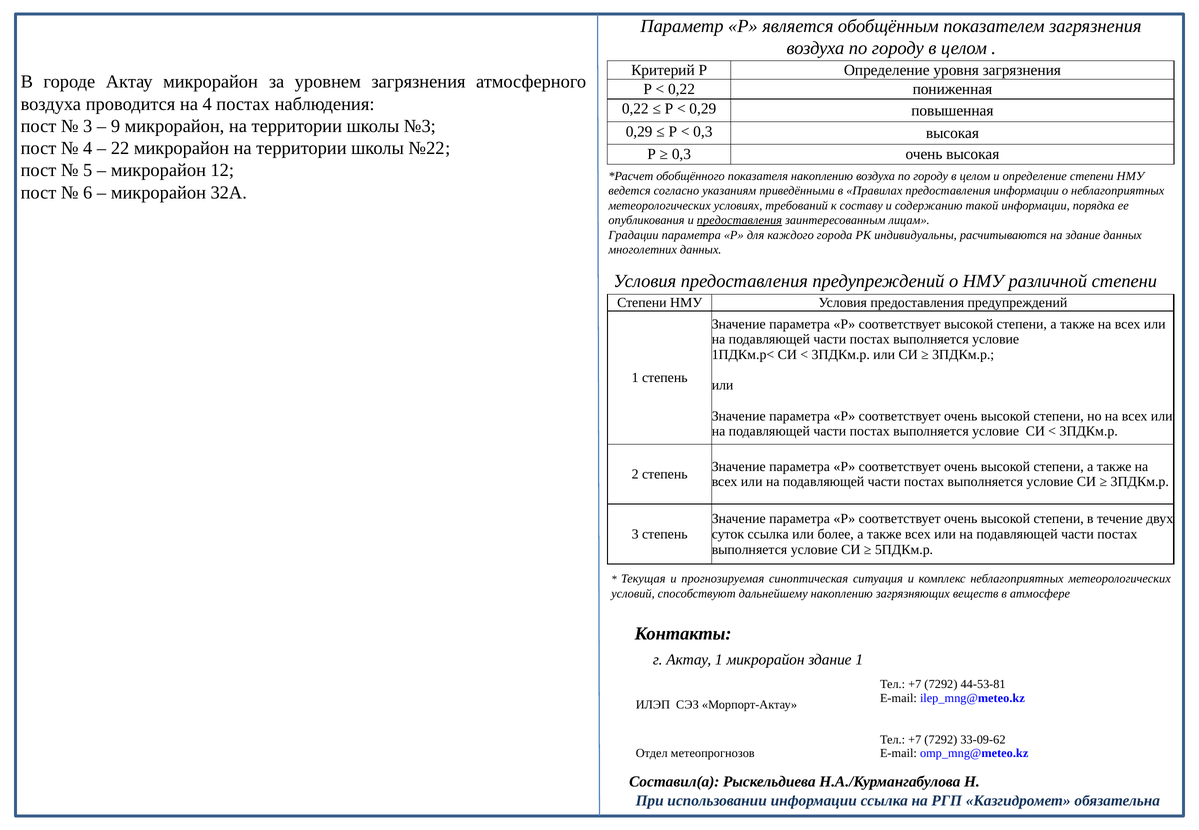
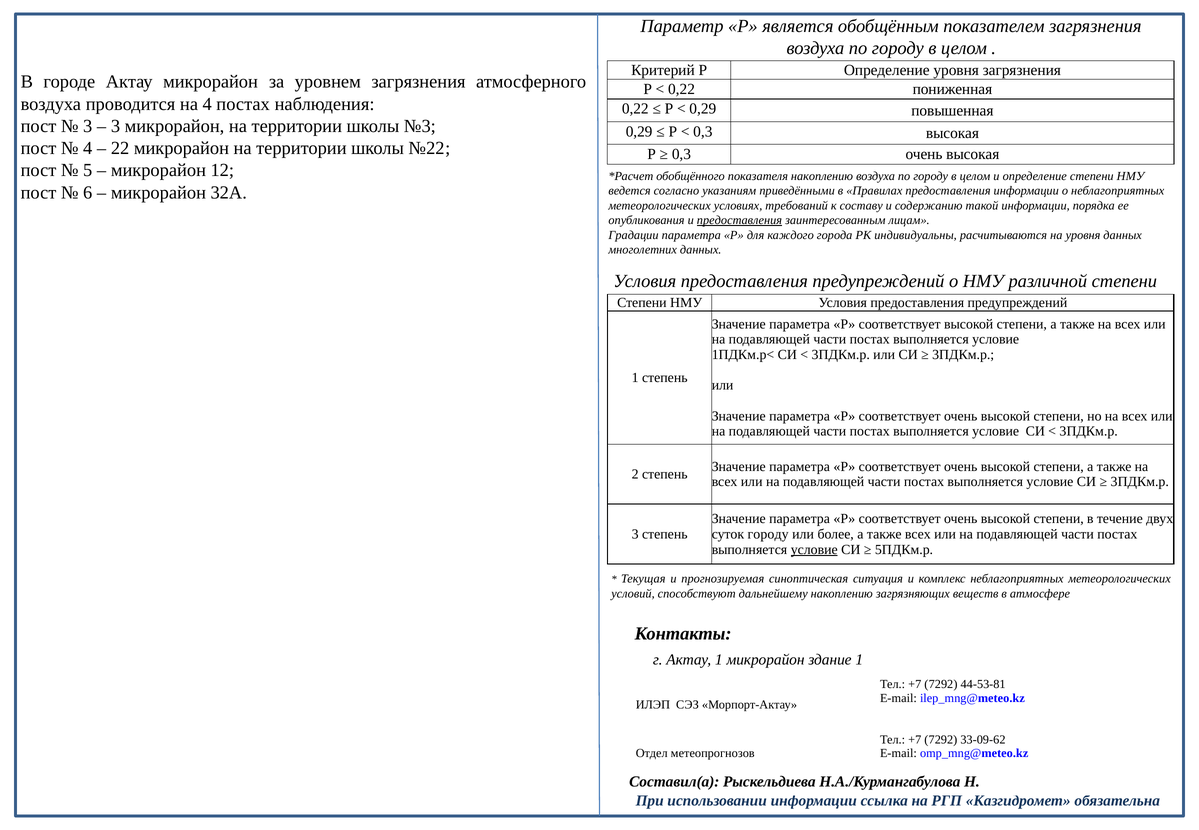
9: 9 -> 3 (116, 126)
на здание: здание -> уровня (1083, 235)
суток ссылка: ссылка -> городу (768, 534)
условие underline: none -> present (814, 550)
